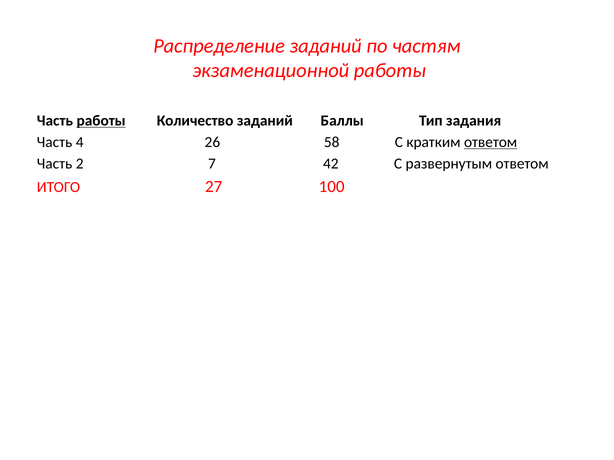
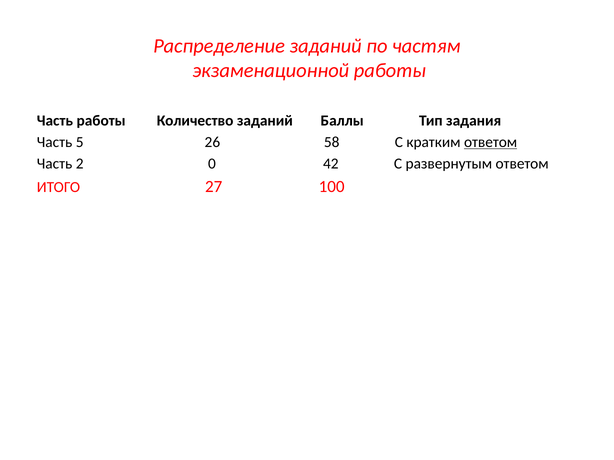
работы underline: present -> none (101, 121)
4: 4 -> 5 (80, 142)
7: 7 -> 0 (212, 164)
